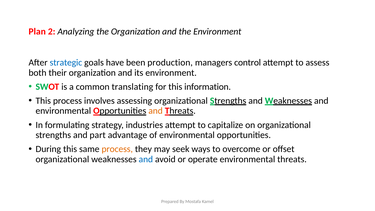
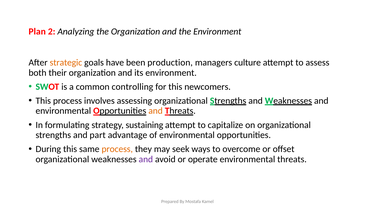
strategic colour: blue -> orange (66, 63)
control: control -> culture (248, 63)
translating: translating -> controlling (132, 87)
information: information -> newcomers (208, 87)
industries: industries -> sustaining (144, 125)
and colour: blue -> purple (146, 159)
